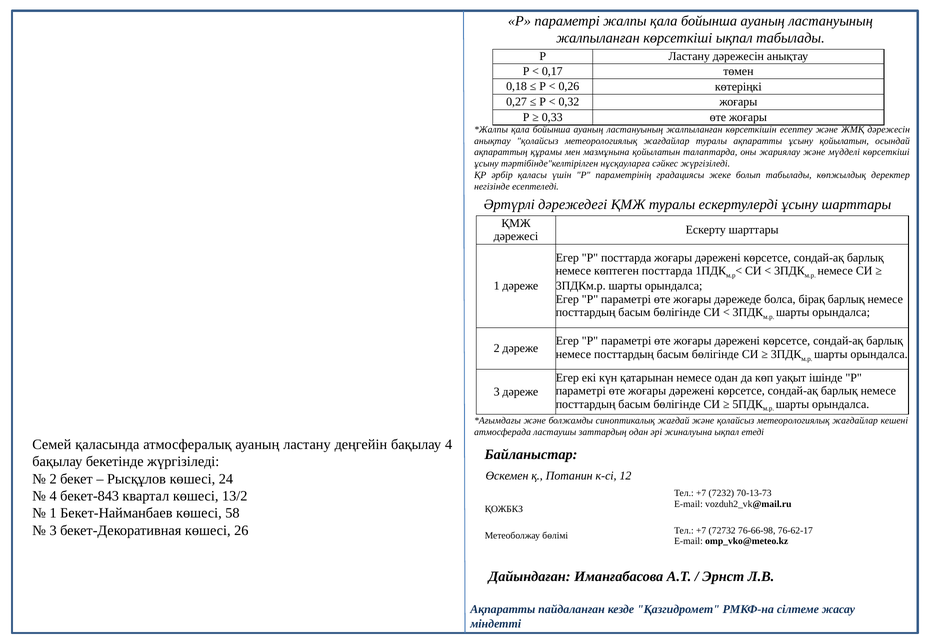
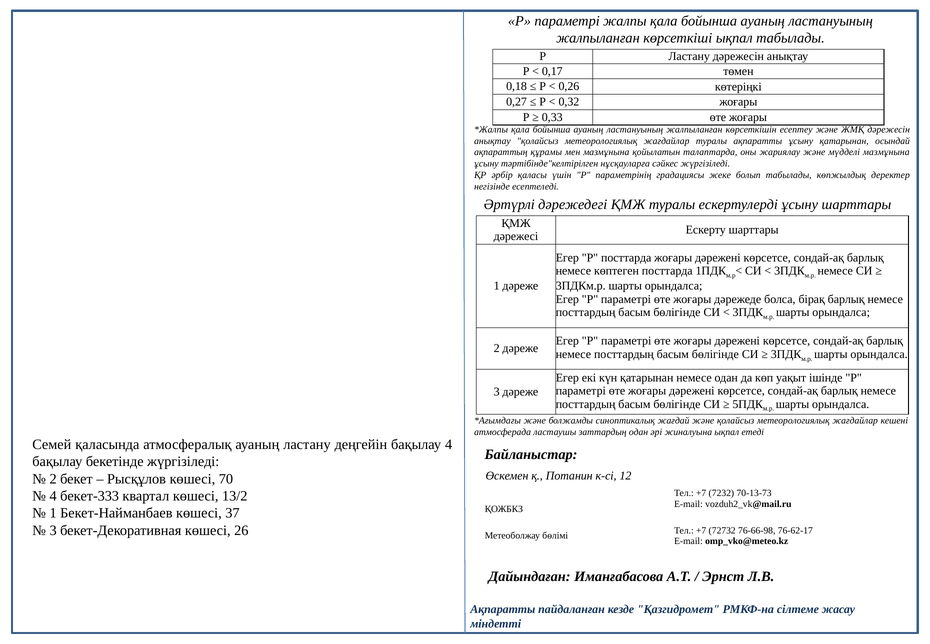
ұсыну қойылатын: қойылатын -> қатарынан (844, 141)
мүдделі көрсеткіші: көрсеткіші -> мазмұнына (886, 152)
24: 24 -> 70 (226, 479)
бекет-843: бекет-843 -> бекет-333 (90, 496)
58: 58 -> 37 (232, 513)
